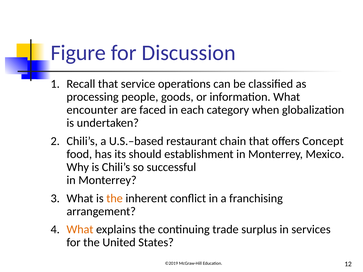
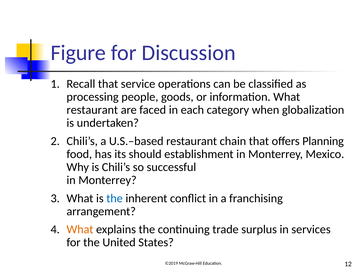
encounter: encounter -> restaurant (92, 110)
Concept: Concept -> Planning (323, 141)
the colour: orange -> blue (115, 198)
